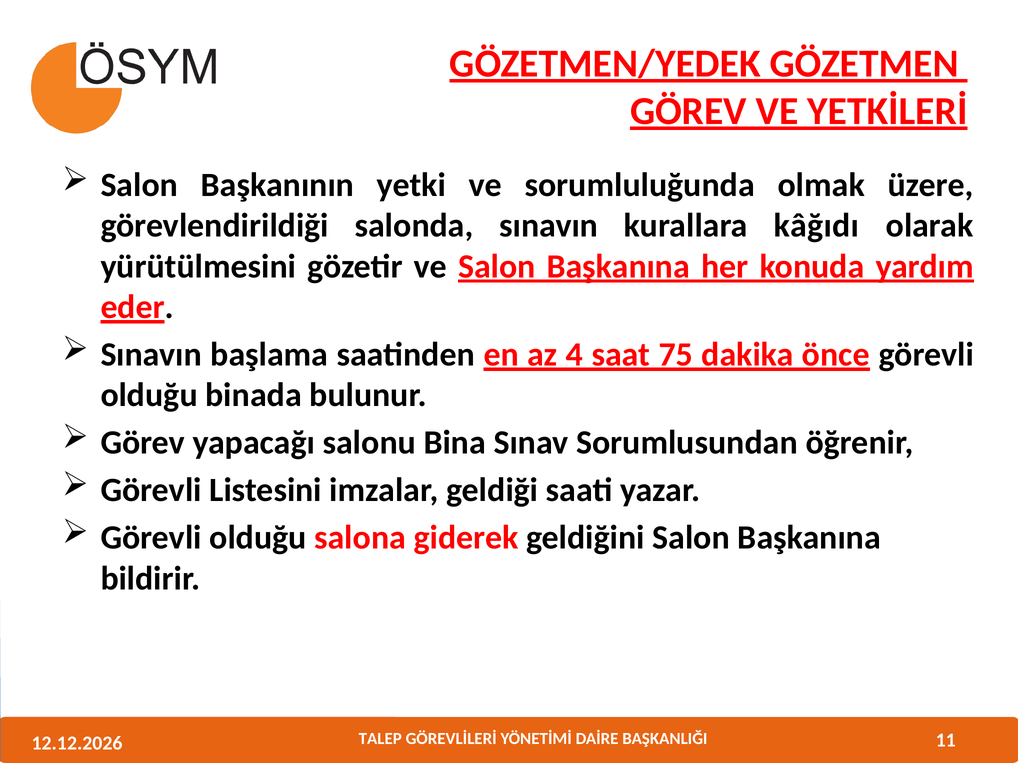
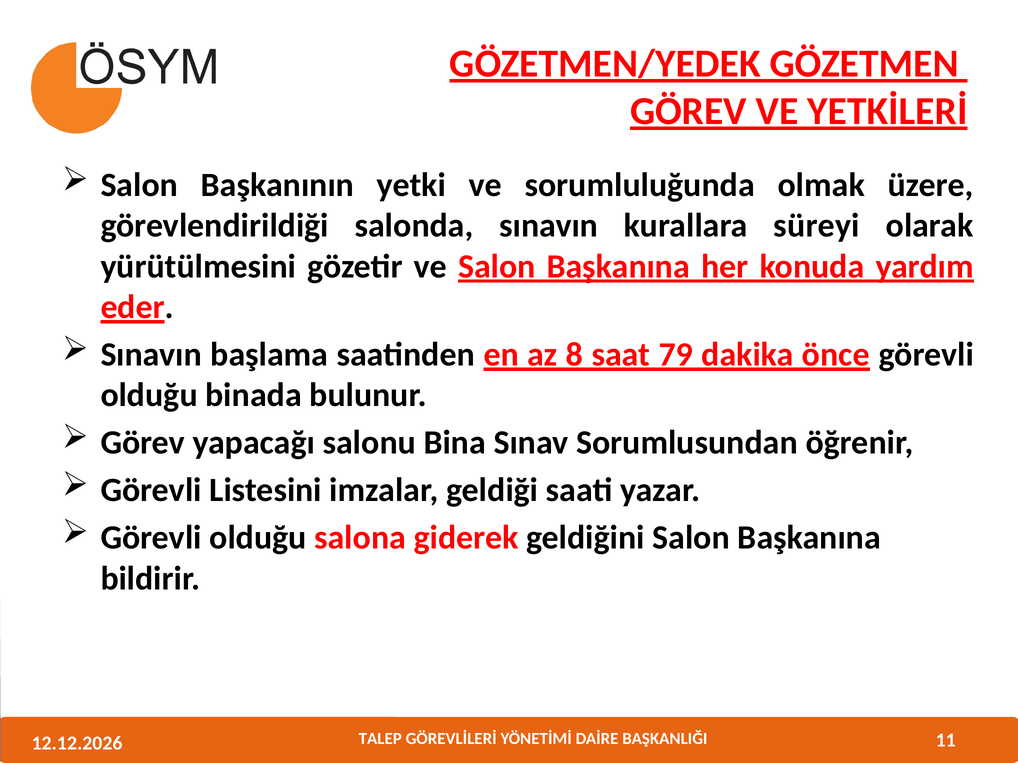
kâğıdı: kâğıdı -> süreyi (817, 226)
4: 4 -> 8 (574, 355)
75: 75 -> 79 (676, 355)
